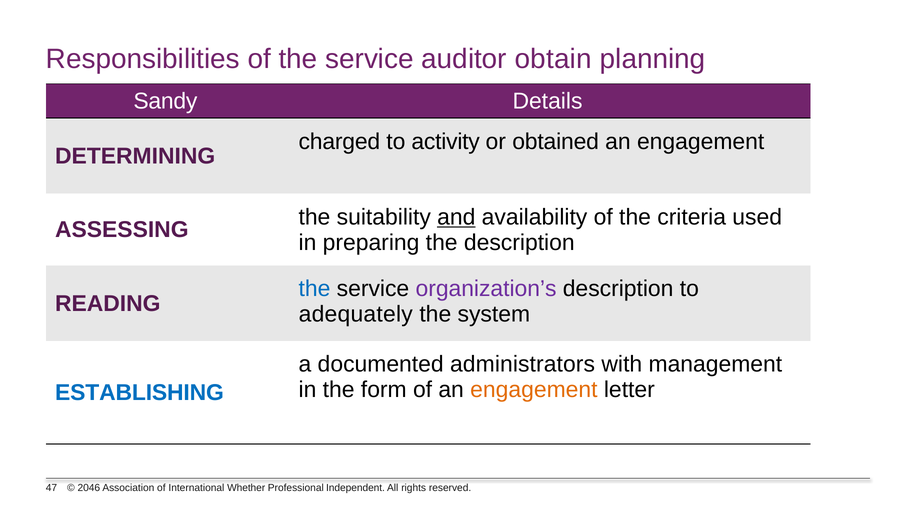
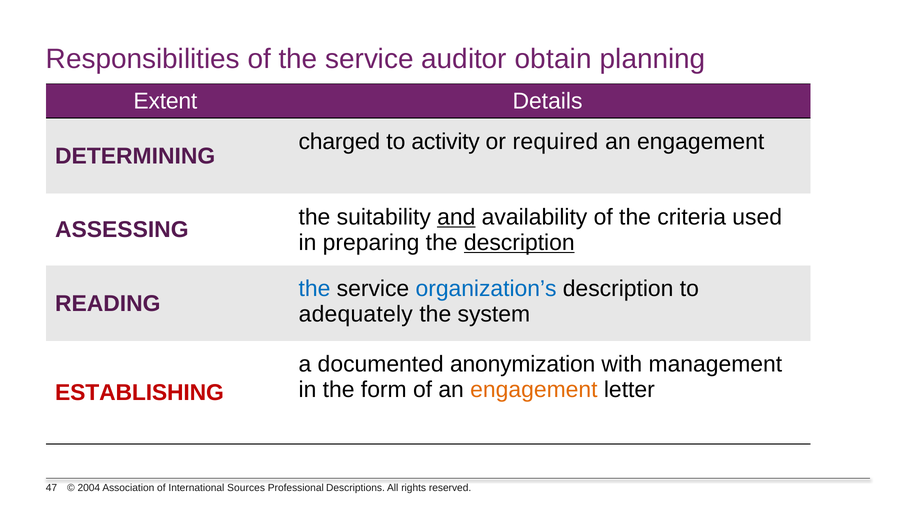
Sandy: Sandy -> Extent (165, 101)
obtained: obtained -> required (555, 142)
description underline: none -> present (519, 243)
organization’s colour: purple -> blue (486, 289)
administrators: administrators -> anonymization (523, 364)
ESTABLISHING colour: blue -> red (139, 393)
2046: 2046 -> 2004 (89, 488)
Whether: Whether -> Sources (246, 488)
Independent: Independent -> Descriptions (355, 488)
